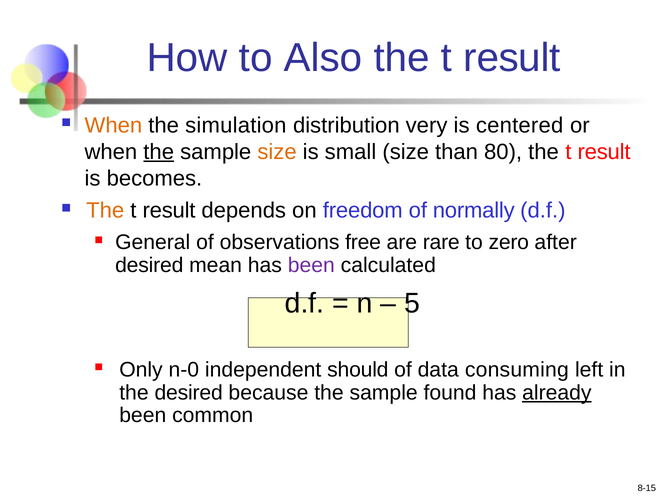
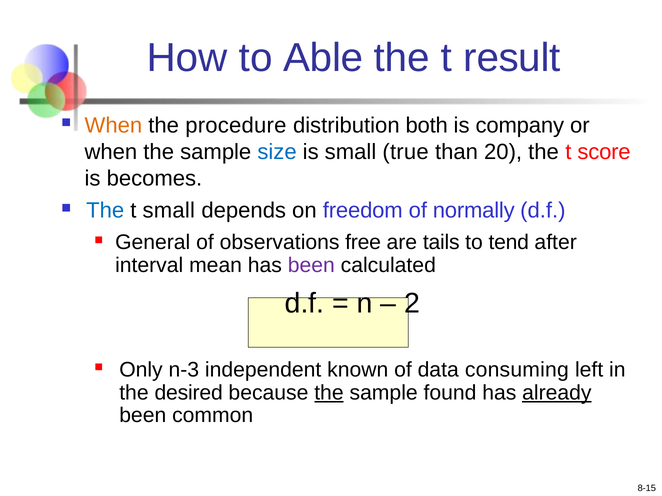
Also: Also -> Able (323, 58)
simulation: simulation -> procedure (236, 126)
very: very -> both (427, 126)
centered: centered -> company (520, 126)
the underline: present -> none (159, 152)
size colour: orange -> blue (277, 152)
small size: size -> true (406, 152)
80: 80 -> 20 (503, 152)
result: result -> score (604, 152)
The colour: orange -> blue (105, 211)
result: result -> small (169, 211)
rare: rare -> tails (441, 243)
zero: zero -> tend (509, 243)
desired: desired -> interval (149, 265)
5: 5 -> 2 (412, 304)
n-0: n-0 -> n-3 (184, 370)
should: should -> known (358, 370)
the underline: none -> present (329, 393)
